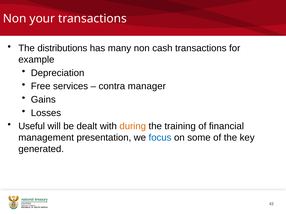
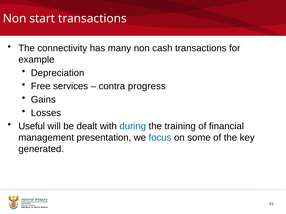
your: your -> start (42, 19)
distributions: distributions -> connectivity (62, 48)
manager: manager -> progress (147, 86)
during colour: orange -> blue (133, 126)
